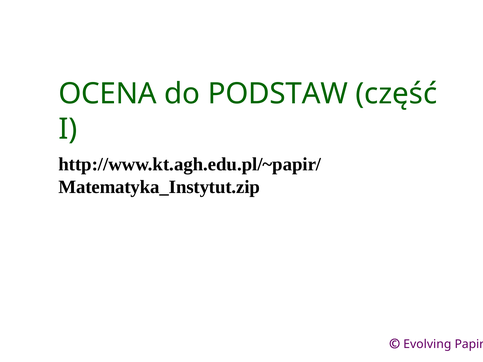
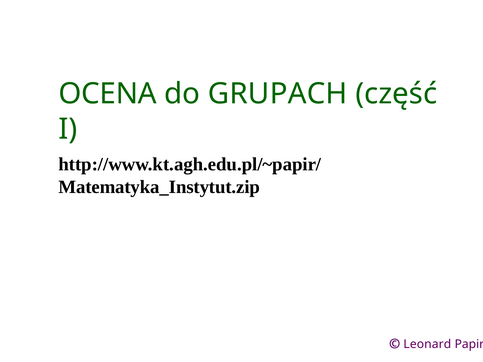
PODSTAW: PODSTAW -> GRUPACH (278, 94)
Evolving: Evolving -> Leonard (427, 345)
